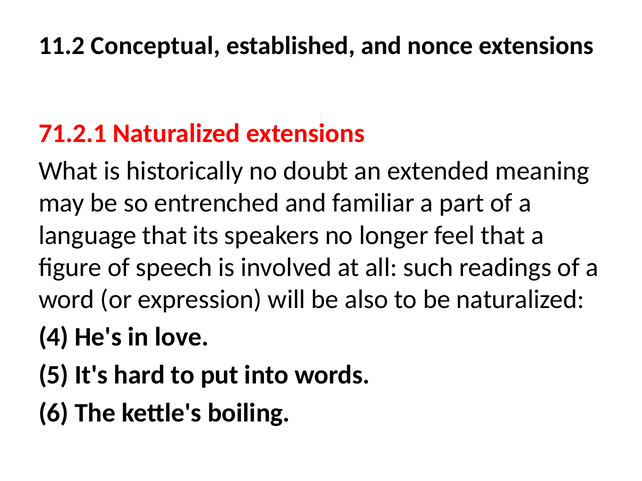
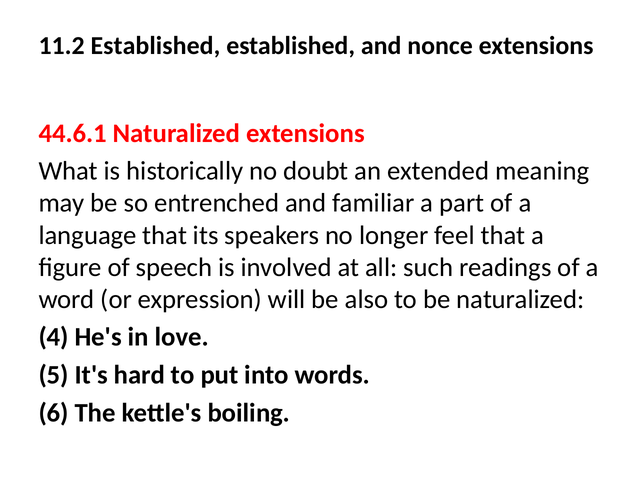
11.2 Conceptual: Conceptual -> Established (155, 46)
71.2.1: 71.2.1 -> 44.6.1 (73, 133)
